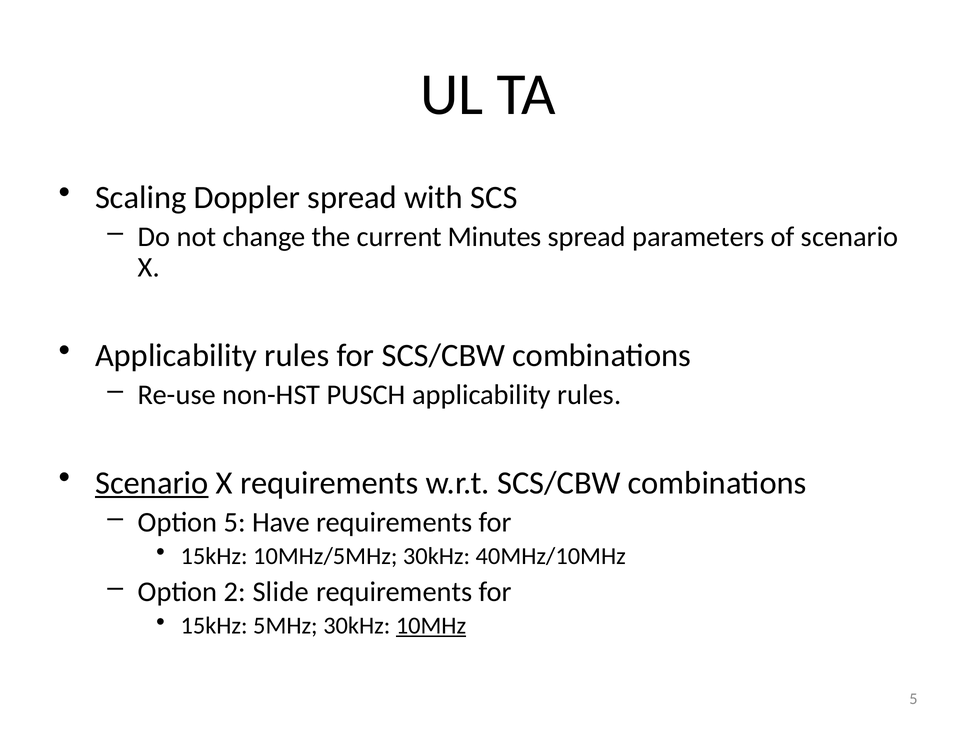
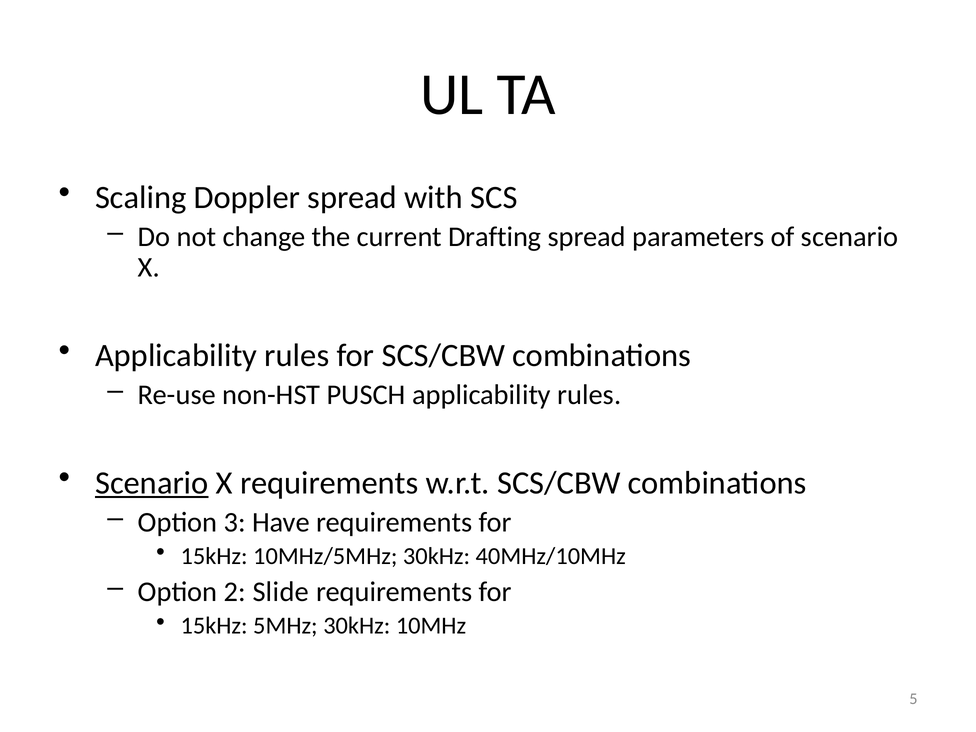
Minutes: Minutes -> Drafting (495, 237)
Option 5: 5 -> 3 (235, 522)
10MHz underline: present -> none (431, 626)
